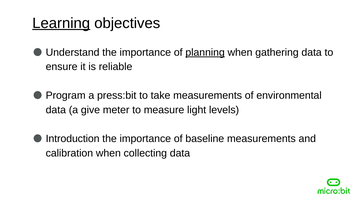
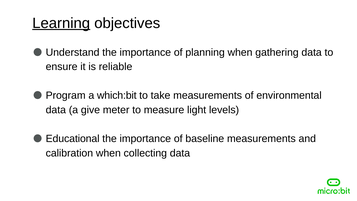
planning underline: present -> none (205, 52)
press:bit: press:bit -> which:bit (117, 95)
Introduction: Introduction -> Educational (73, 139)
